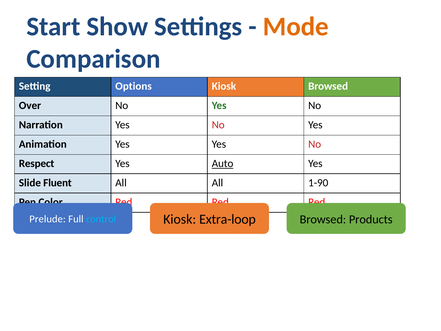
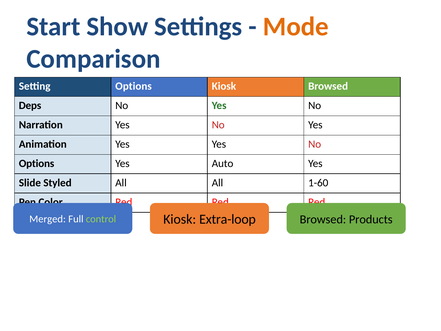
Over: Over -> Deps (30, 106)
Respect: Respect -> Options (37, 163)
Auto underline: present -> none (223, 163)
Fluent: Fluent -> Styled (57, 183)
1-90: 1-90 -> 1-60 (318, 183)
Prelude: Prelude -> Merged (48, 219)
control colour: light blue -> light green (101, 219)
